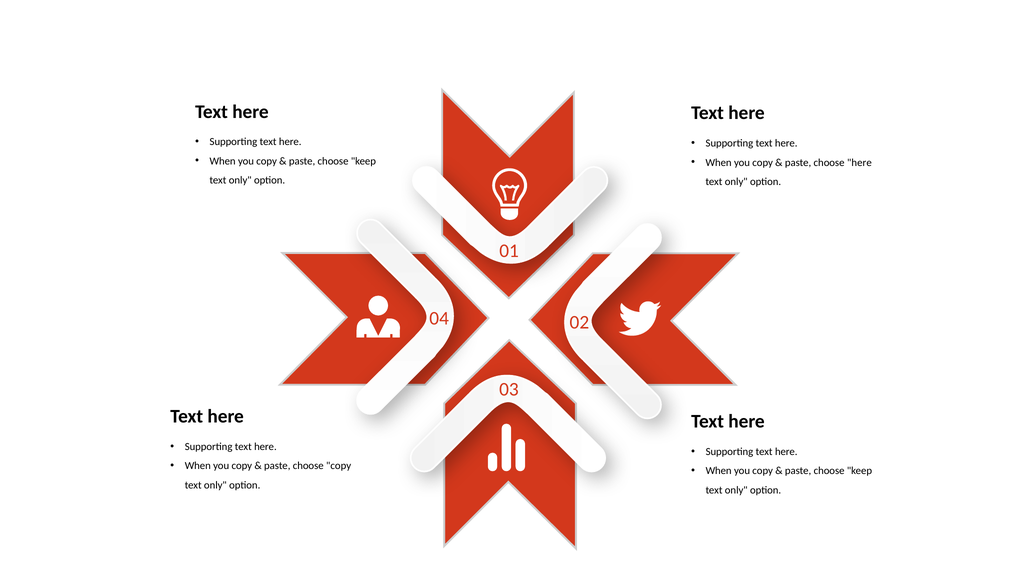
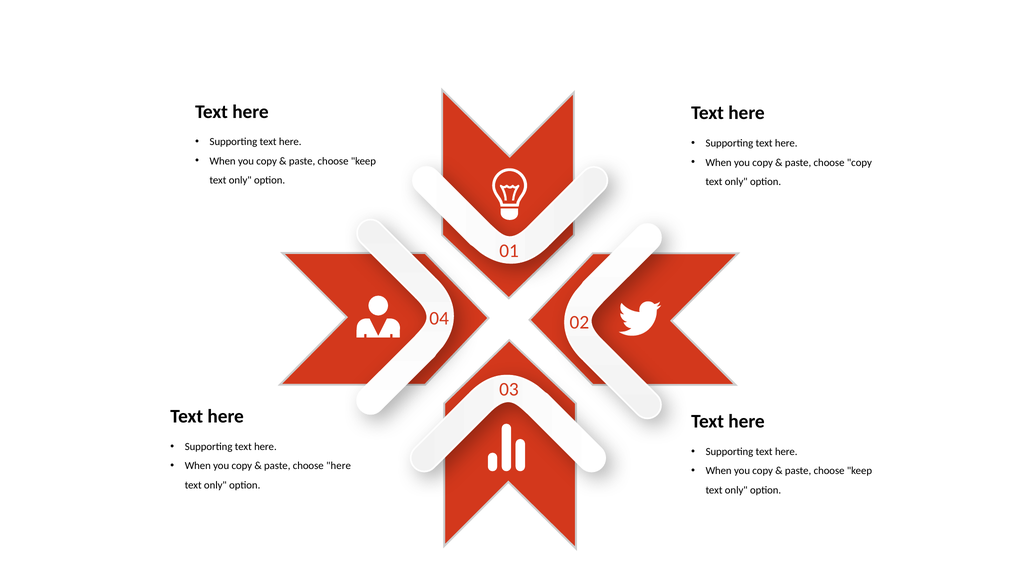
choose here: here -> copy (859, 163)
choose copy: copy -> here (339, 466)
